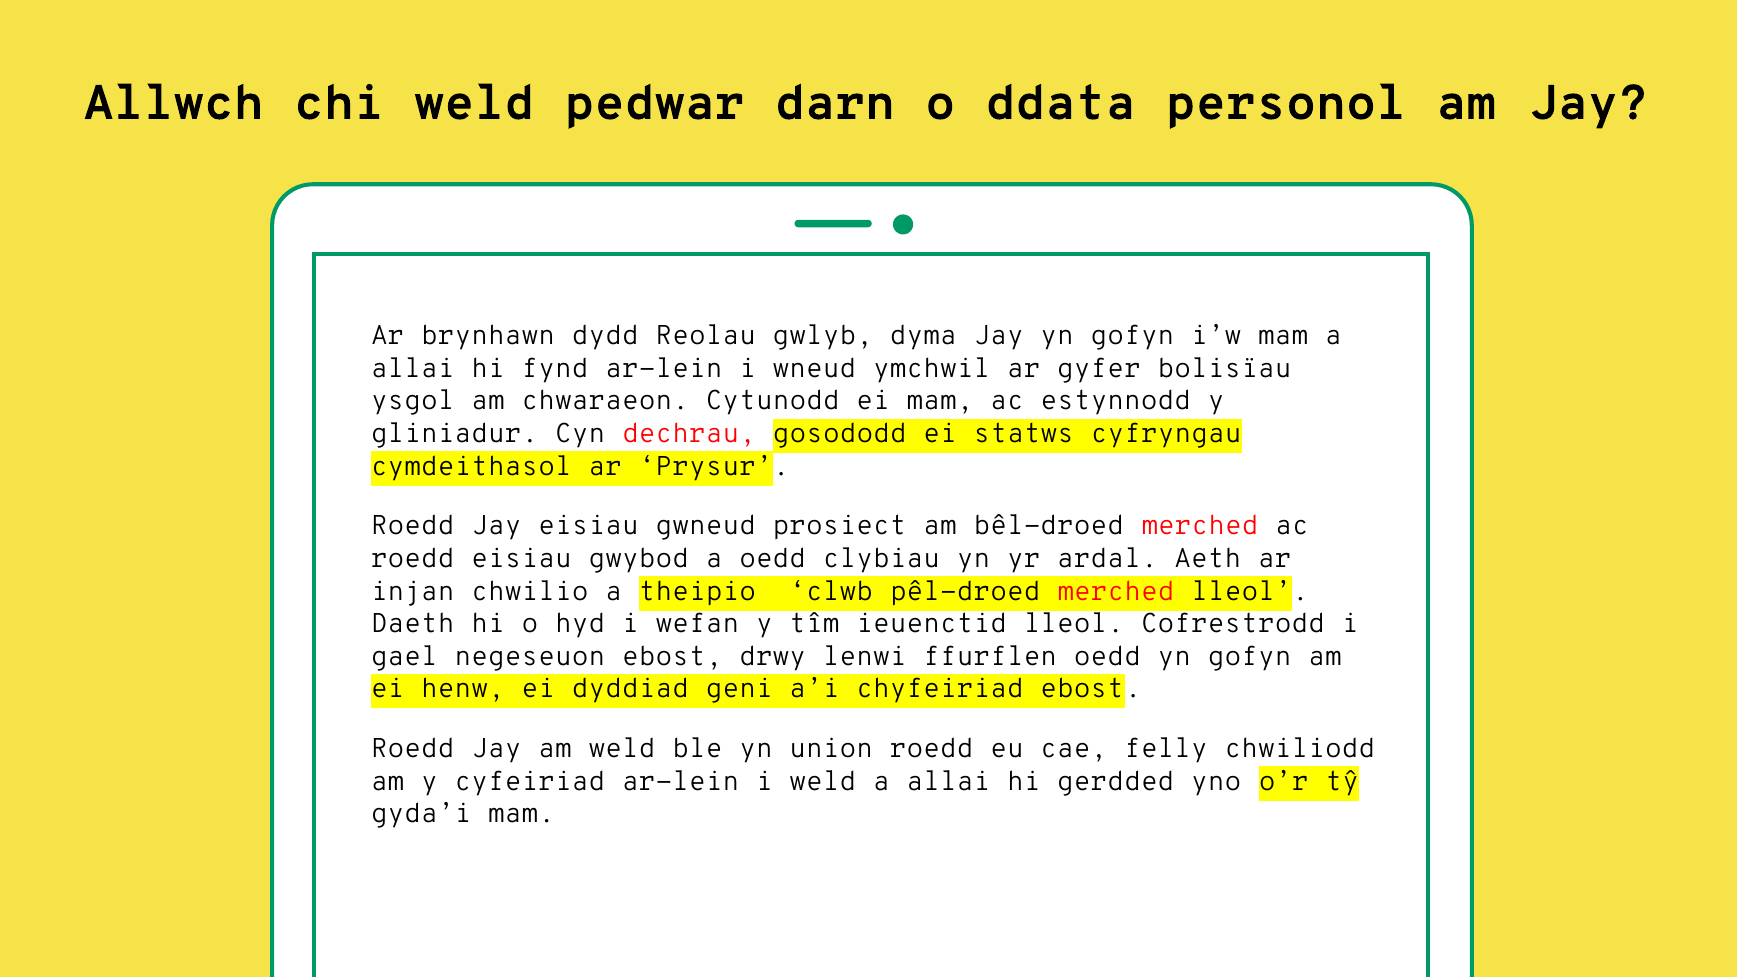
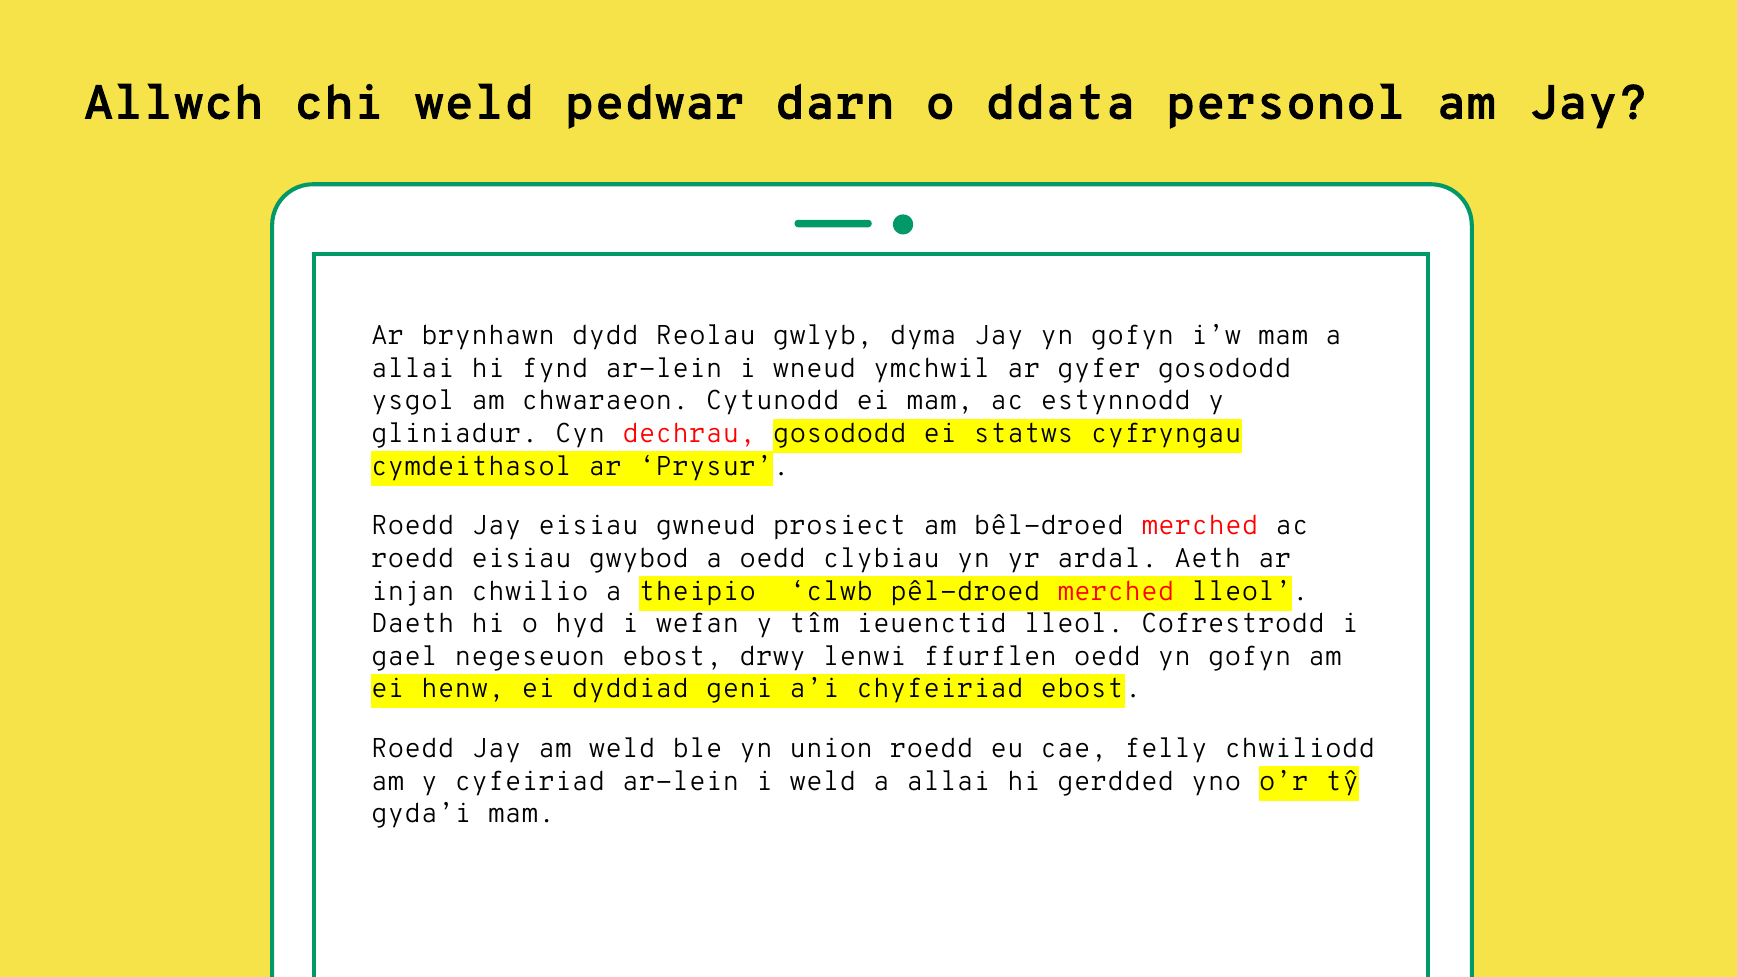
gyfer bolisïau: bolisïau -> gosododd (1225, 368)
